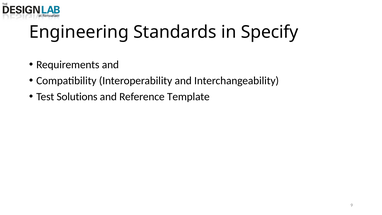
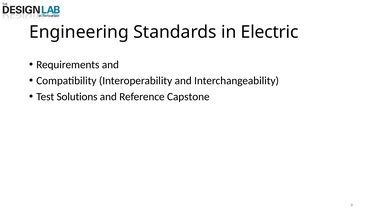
Specify: Specify -> Electric (270, 32)
Template: Template -> Capstone (188, 97)
